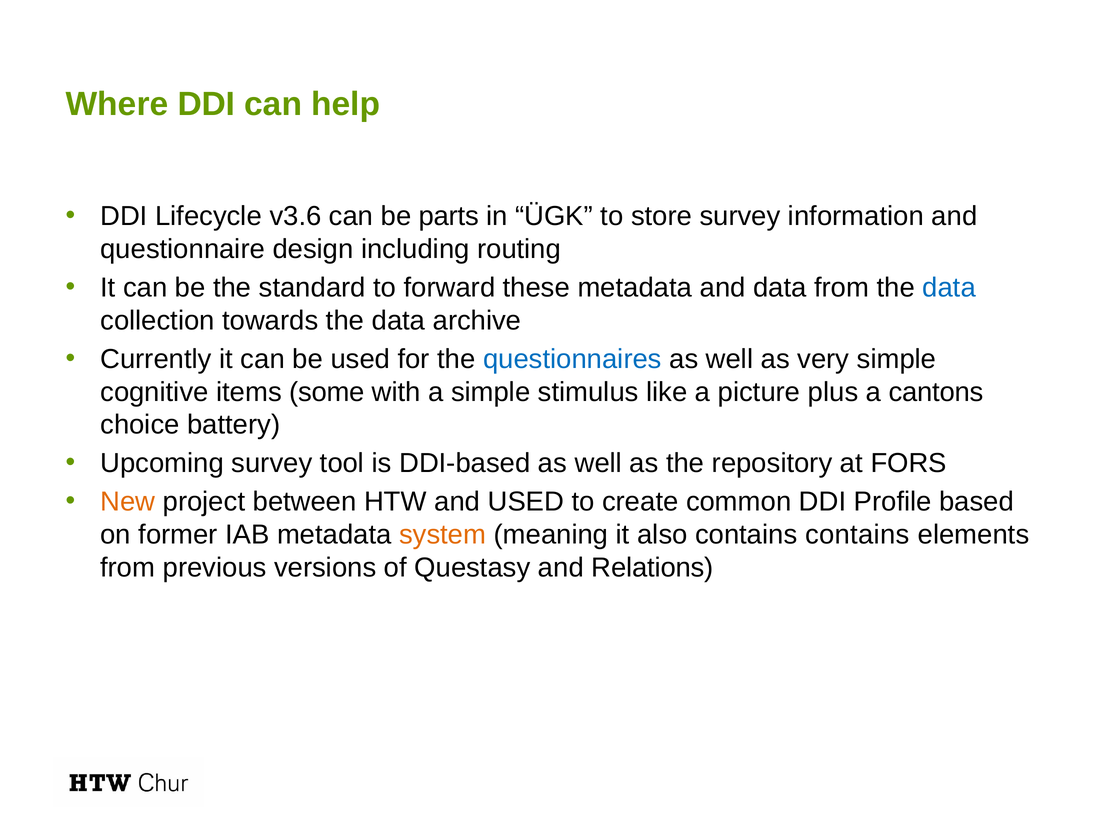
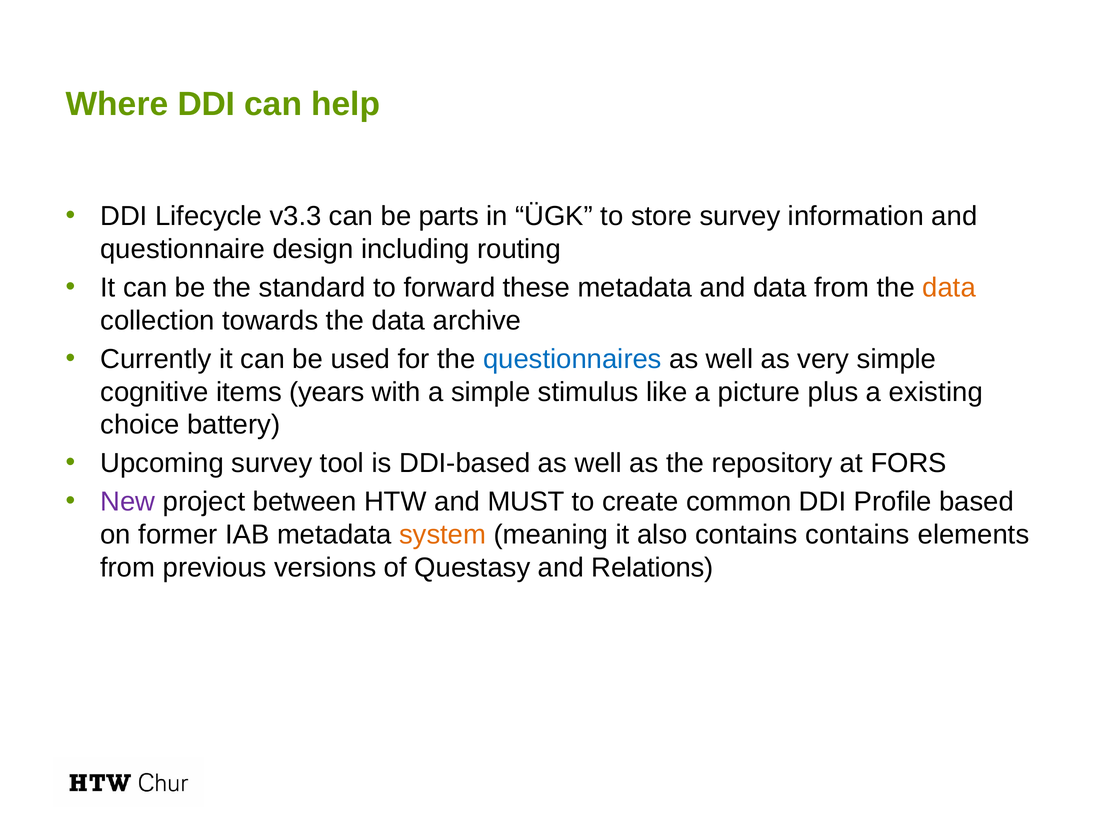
v3.6: v3.6 -> v3.3 (295, 216)
data colour: blue -> orange (949, 288)
some: some -> years (327, 392)
cantons: cantons -> existing (936, 392)
New colour: orange -> purple (128, 502)
and USED: USED -> MUST (526, 502)
